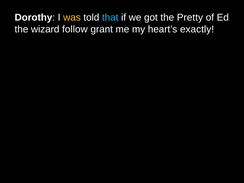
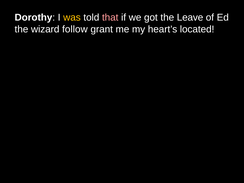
that colour: light blue -> pink (110, 17)
Pretty: Pretty -> Leave (190, 17)
exactly: exactly -> located (197, 29)
